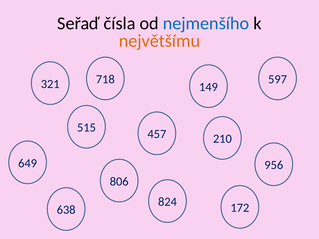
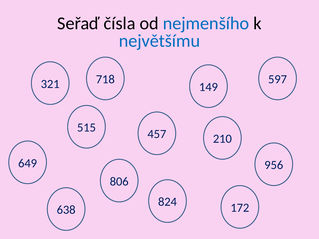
největšímu colour: orange -> blue (159, 41)
